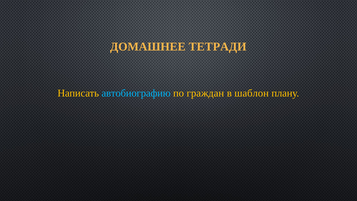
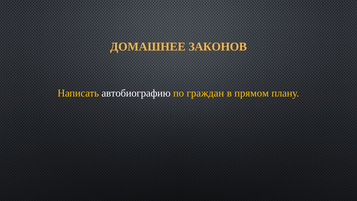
ТЕТРАДИ: ТЕТРАДИ -> ЗАКОНОВ (218, 47)
автобиографию colour: light blue -> white (136, 93)
шаблон: шаблон -> прямом (252, 93)
